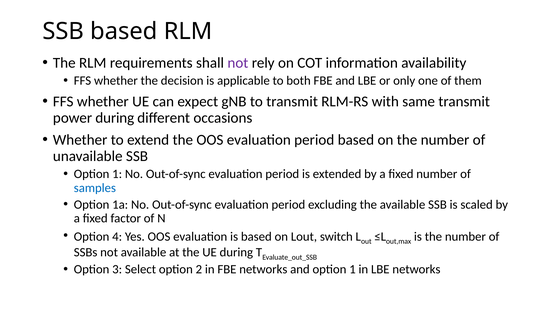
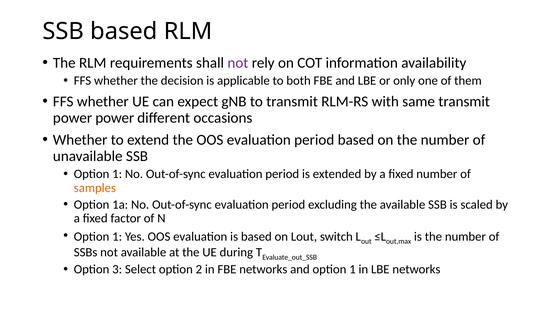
power during: during -> power (115, 118)
samples colour: blue -> orange (95, 188)
4: 4 -> 1 (117, 237)
